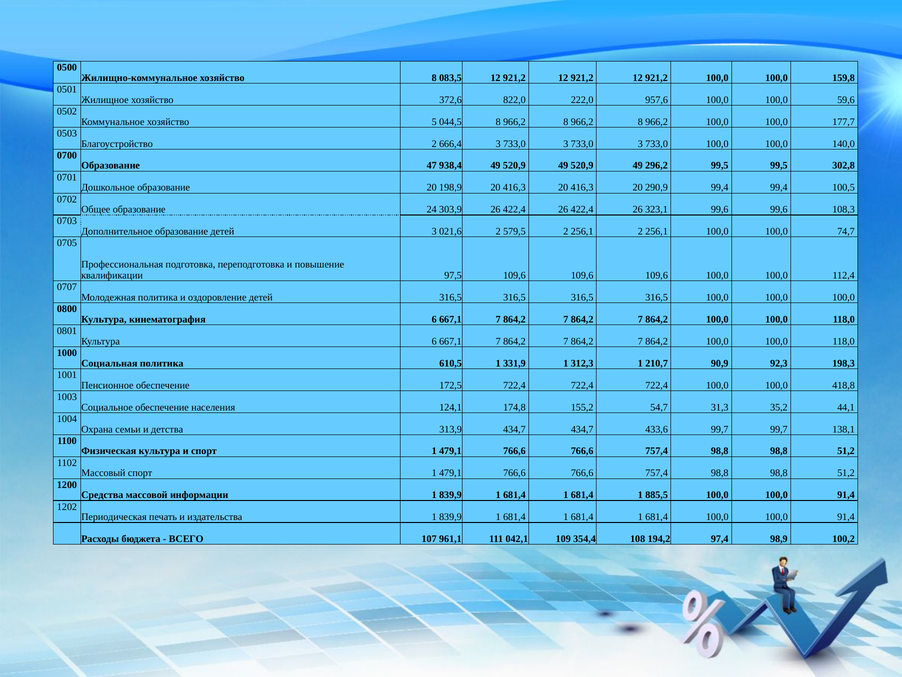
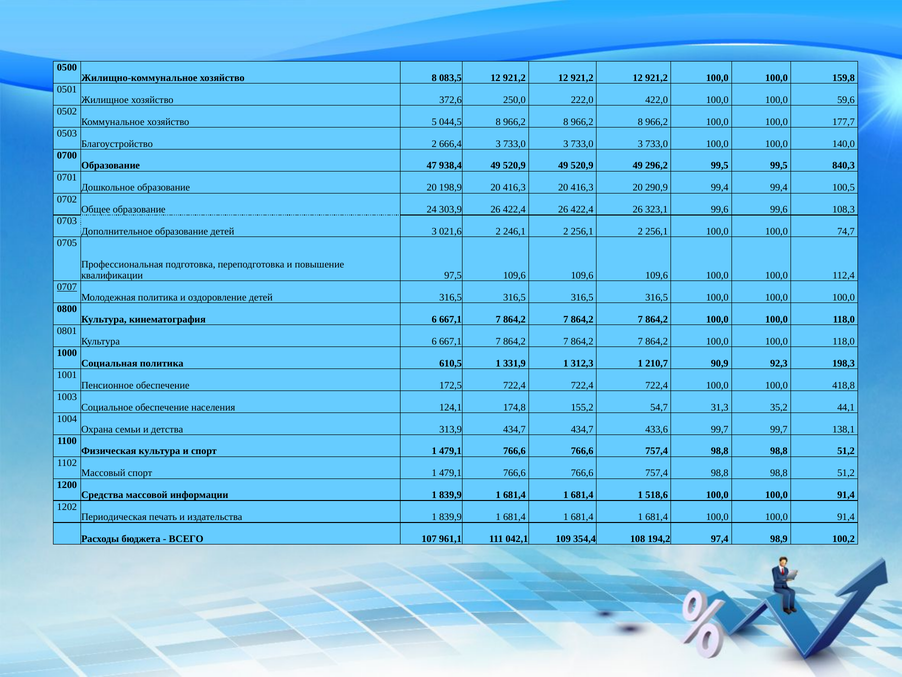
822,0: 822,0 -> 250,0 (514, 100)
957,6: 957,6 -> 422,0 (657, 100)
302,8: 302,8 -> 840,3 (844, 166)
579,5: 579,5 -> 246,1 (514, 231)
0707 underline: none -> present (67, 287)
885,5: 885,5 -> 518,6 (657, 495)
